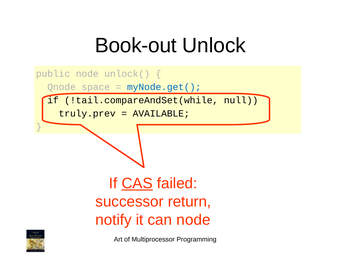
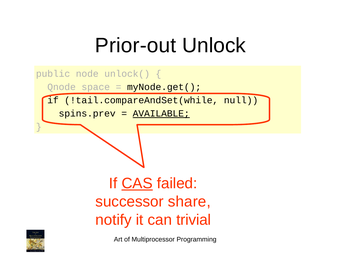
Book-out: Book-out -> Prior-out (136, 45)
myNode.get( colour: blue -> black (164, 87)
truly.prev: truly.prev -> spins.prev (87, 113)
AVAILABLE underline: none -> present (161, 113)
return: return -> share (189, 201)
can node: node -> trivial (194, 220)
